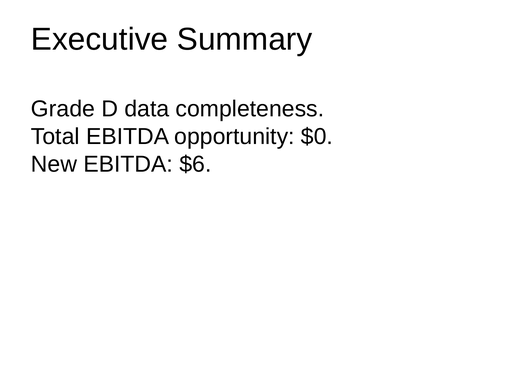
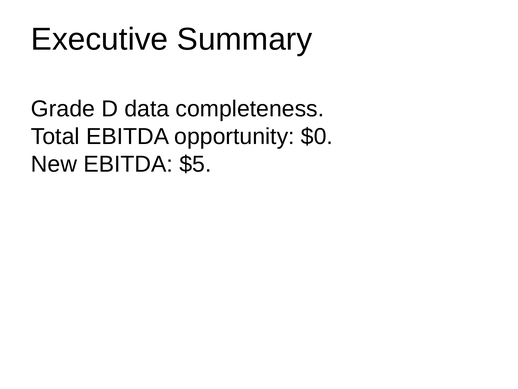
$6: $6 -> $5 (195, 164)
